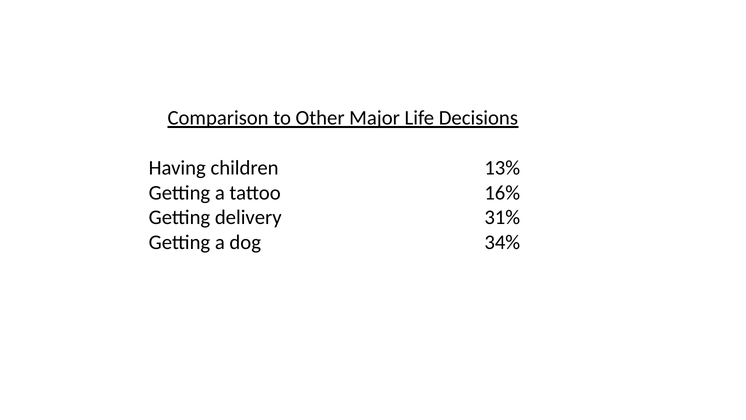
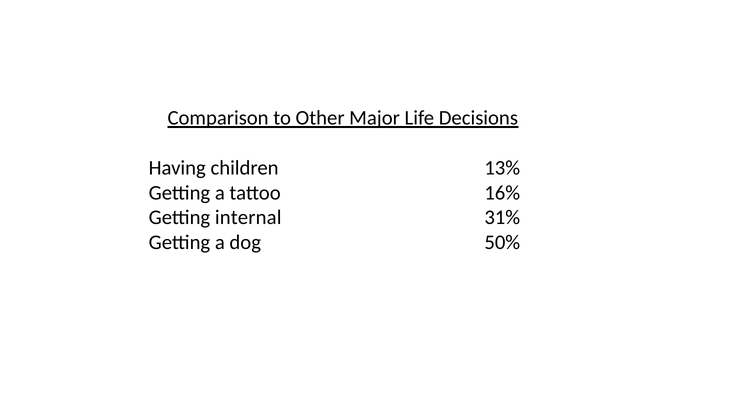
delivery: delivery -> internal (248, 217)
34%: 34% -> 50% (502, 242)
